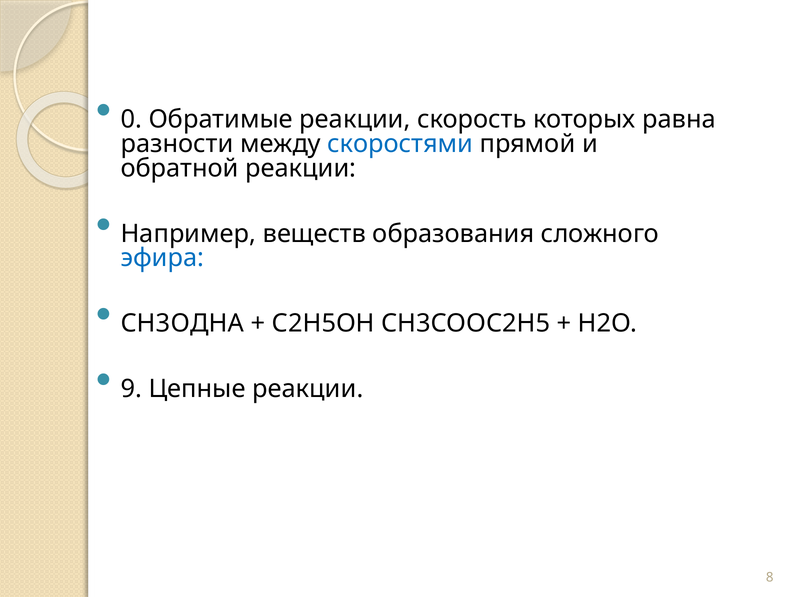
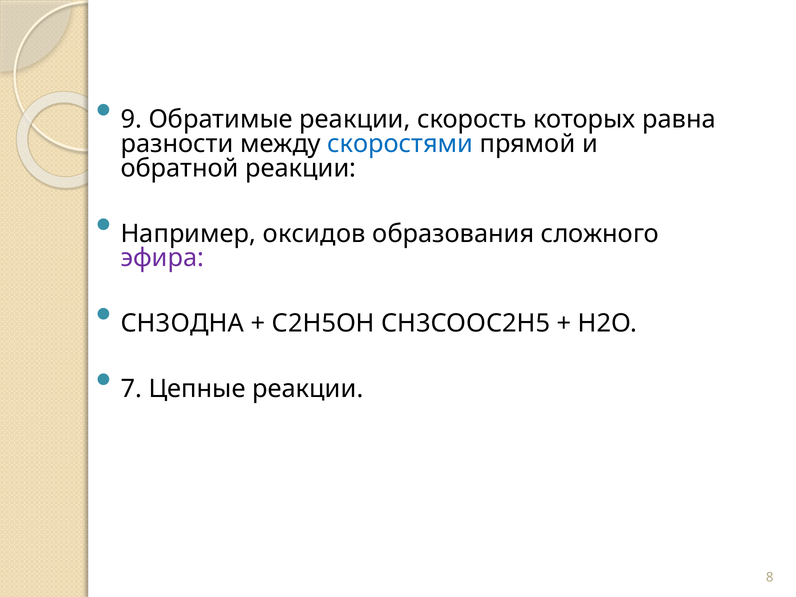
0: 0 -> 9 (131, 119)
веществ: веществ -> оксидов (314, 234)
эфира colour: blue -> purple (162, 258)
9: 9 -> 7 (131, 389)
